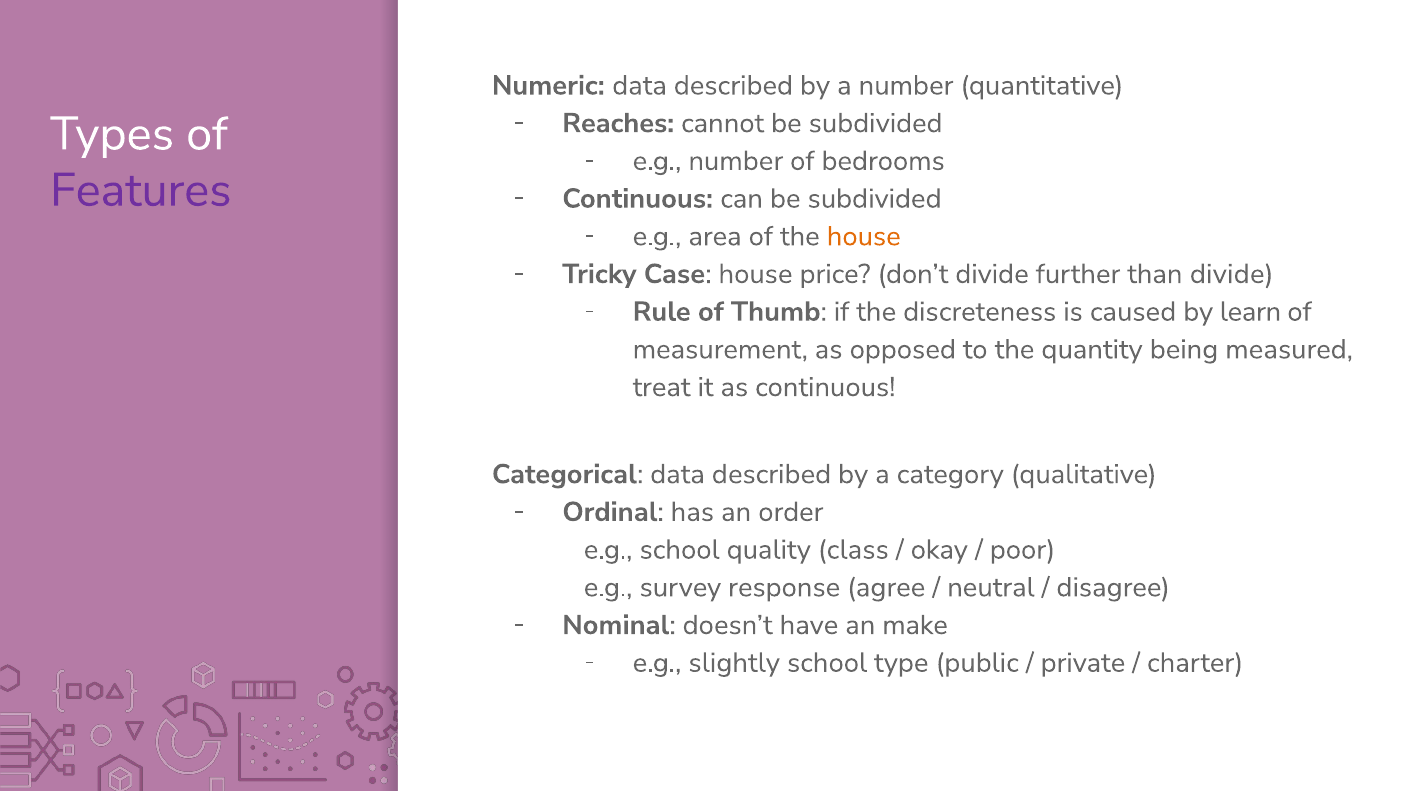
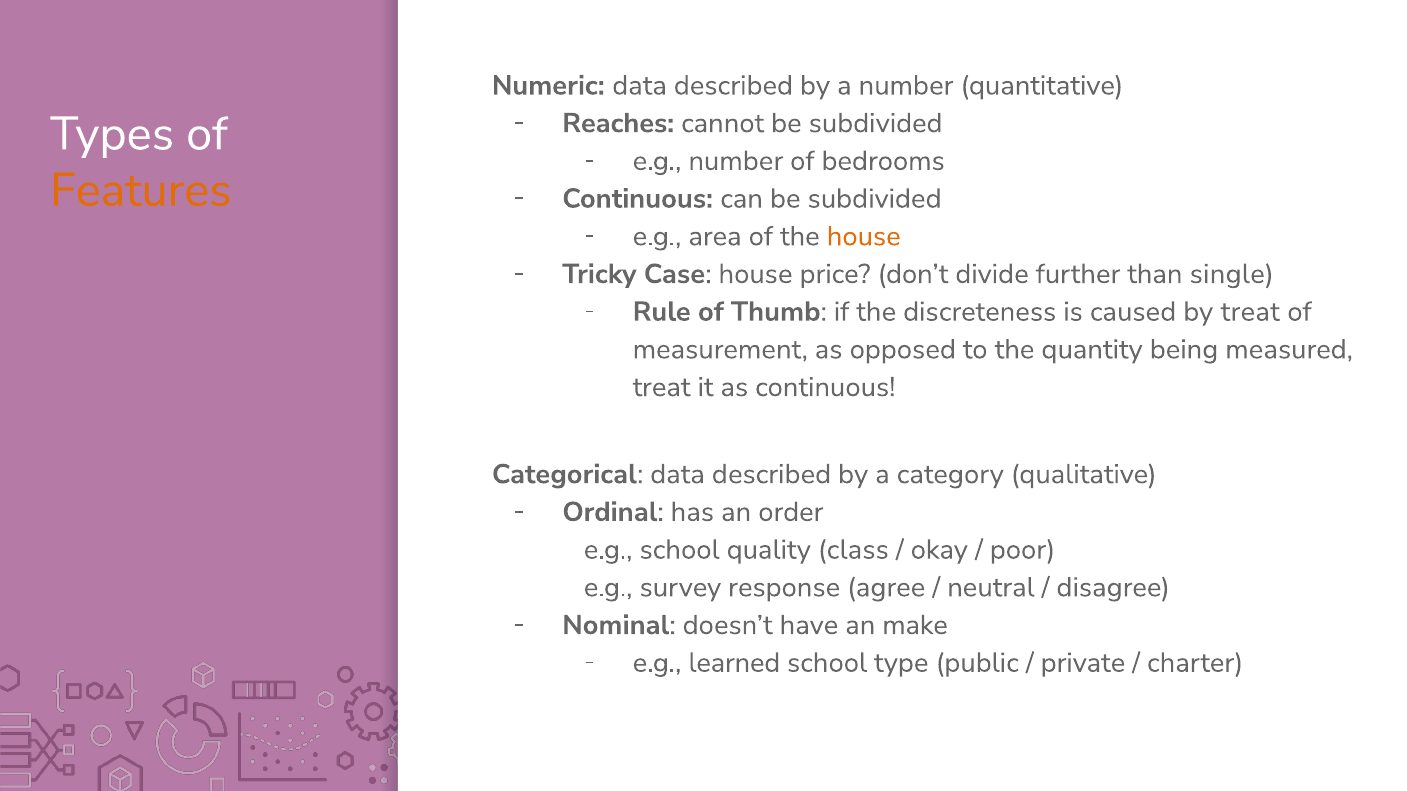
Features colour: purple -> orange (141, 190)
than divide: divide -> single (1232, 274)
by learn: learn -> treat (1250, 312)
slightly: slightly -> learned (734, 663)
